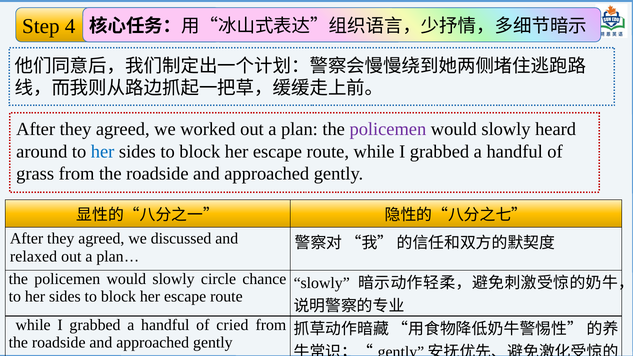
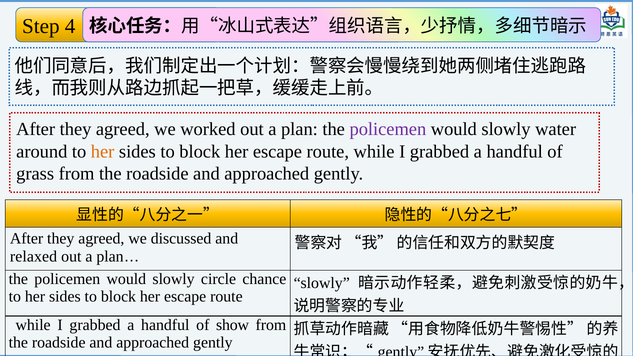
heard: heard -> water (556, 129)
her colour: blue -> orange (103, 152)
cried: cried -> show (233, 325)
